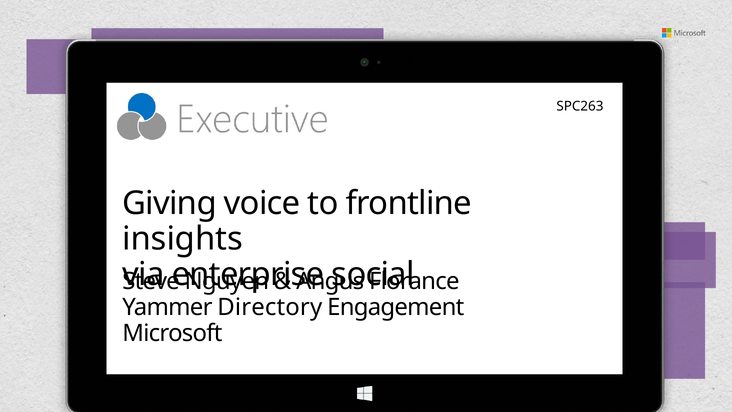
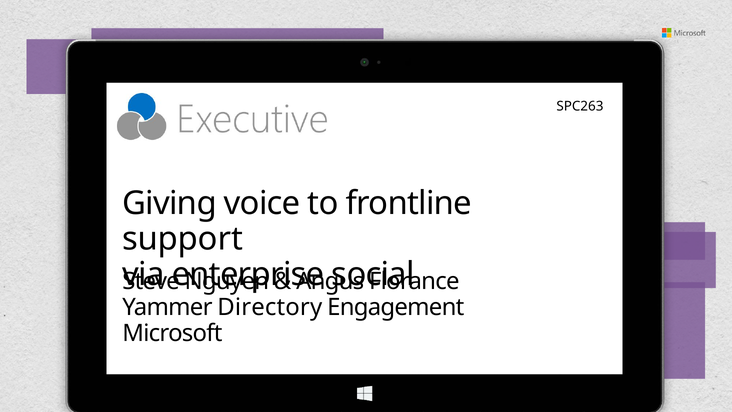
insights: insights -> support (183, 239)
